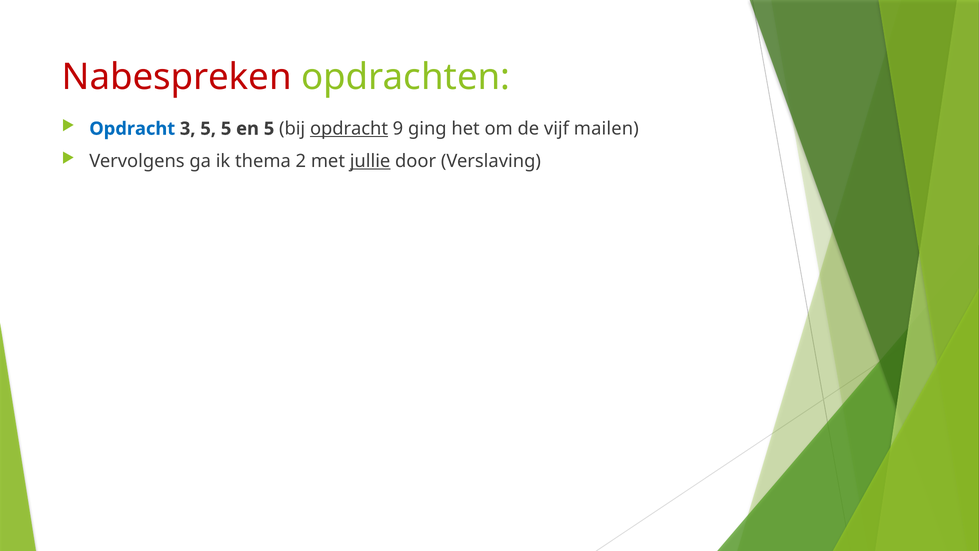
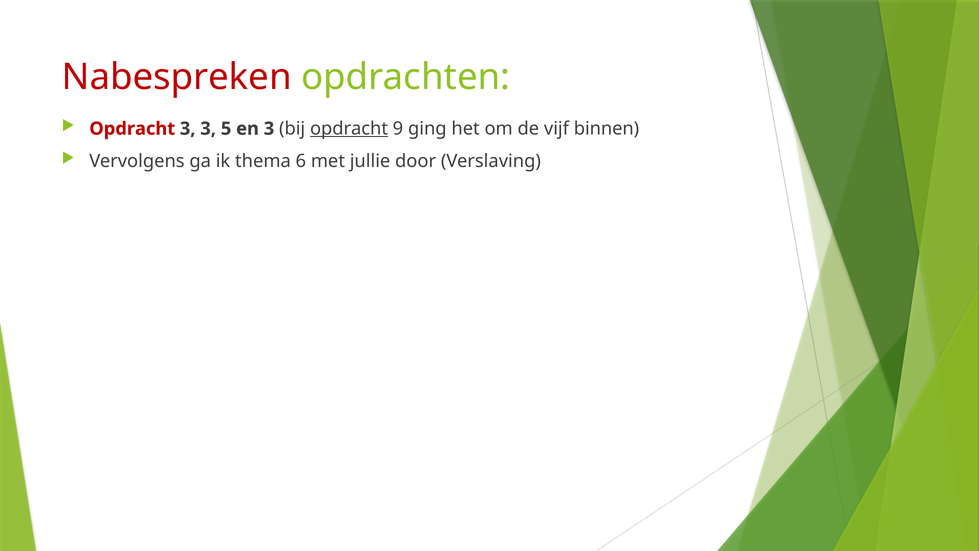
Opdracht colour: blue -> red (132, 129)
3 5: 5 -> 3 (208, 129)
en 5: 5 -> 3 (269, 129)
mailen: mailen -> binnen (606, 129)
2: 2 -> 6 (301, 161)
jullie underline: present -> none (370, 161)
